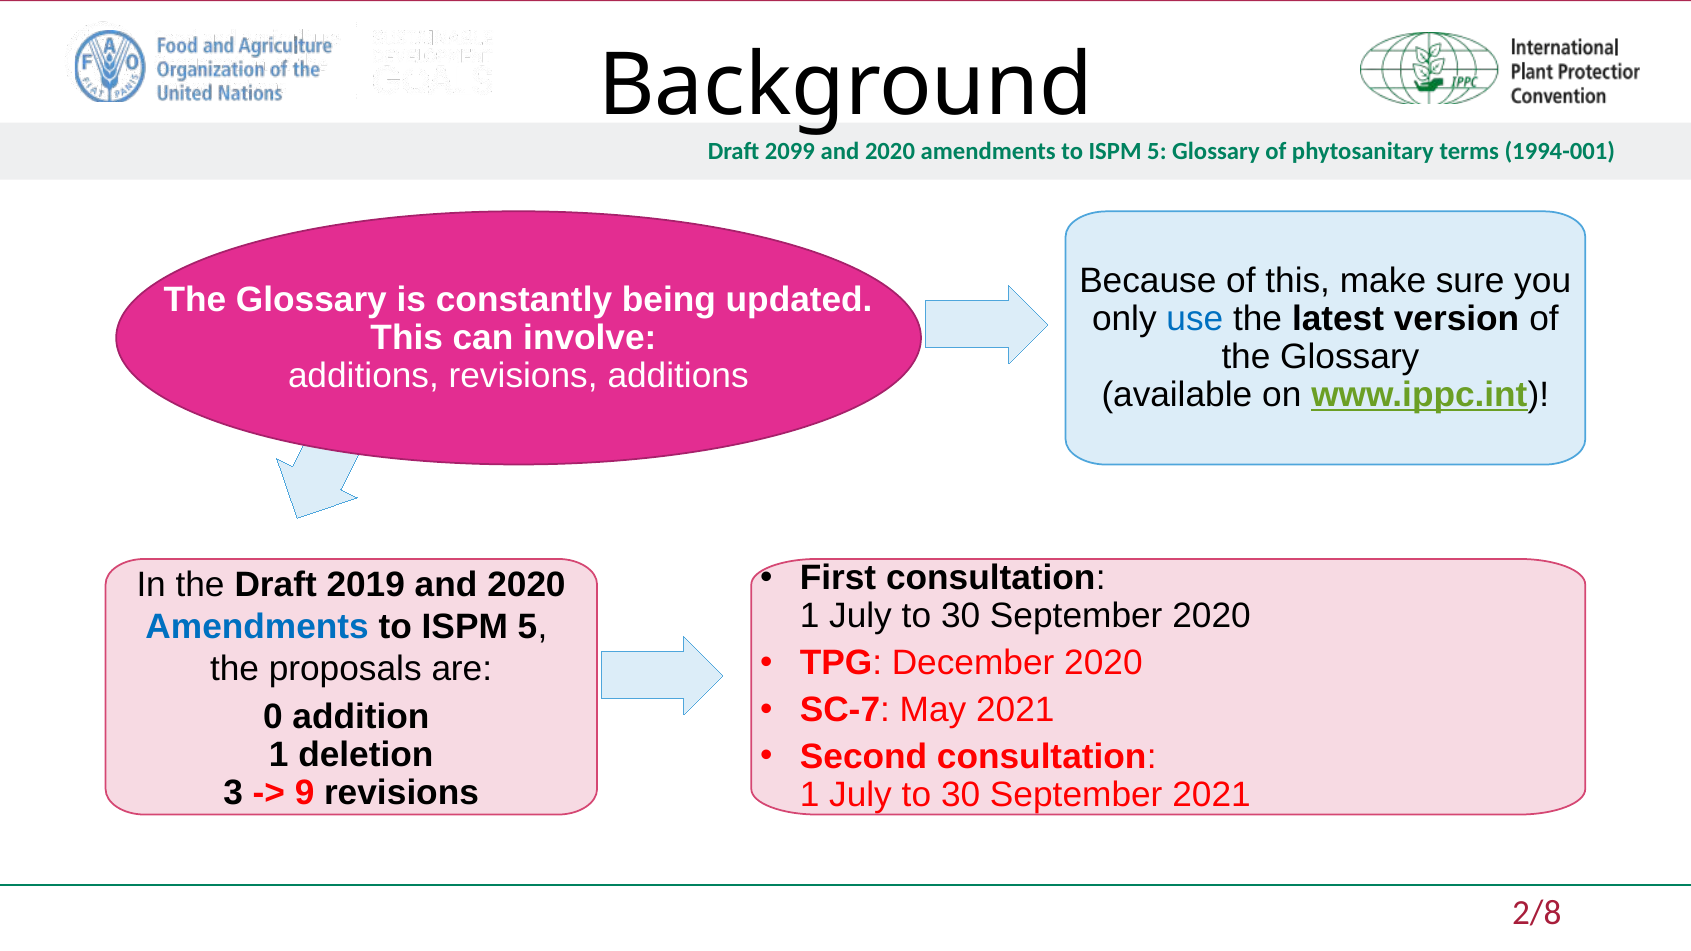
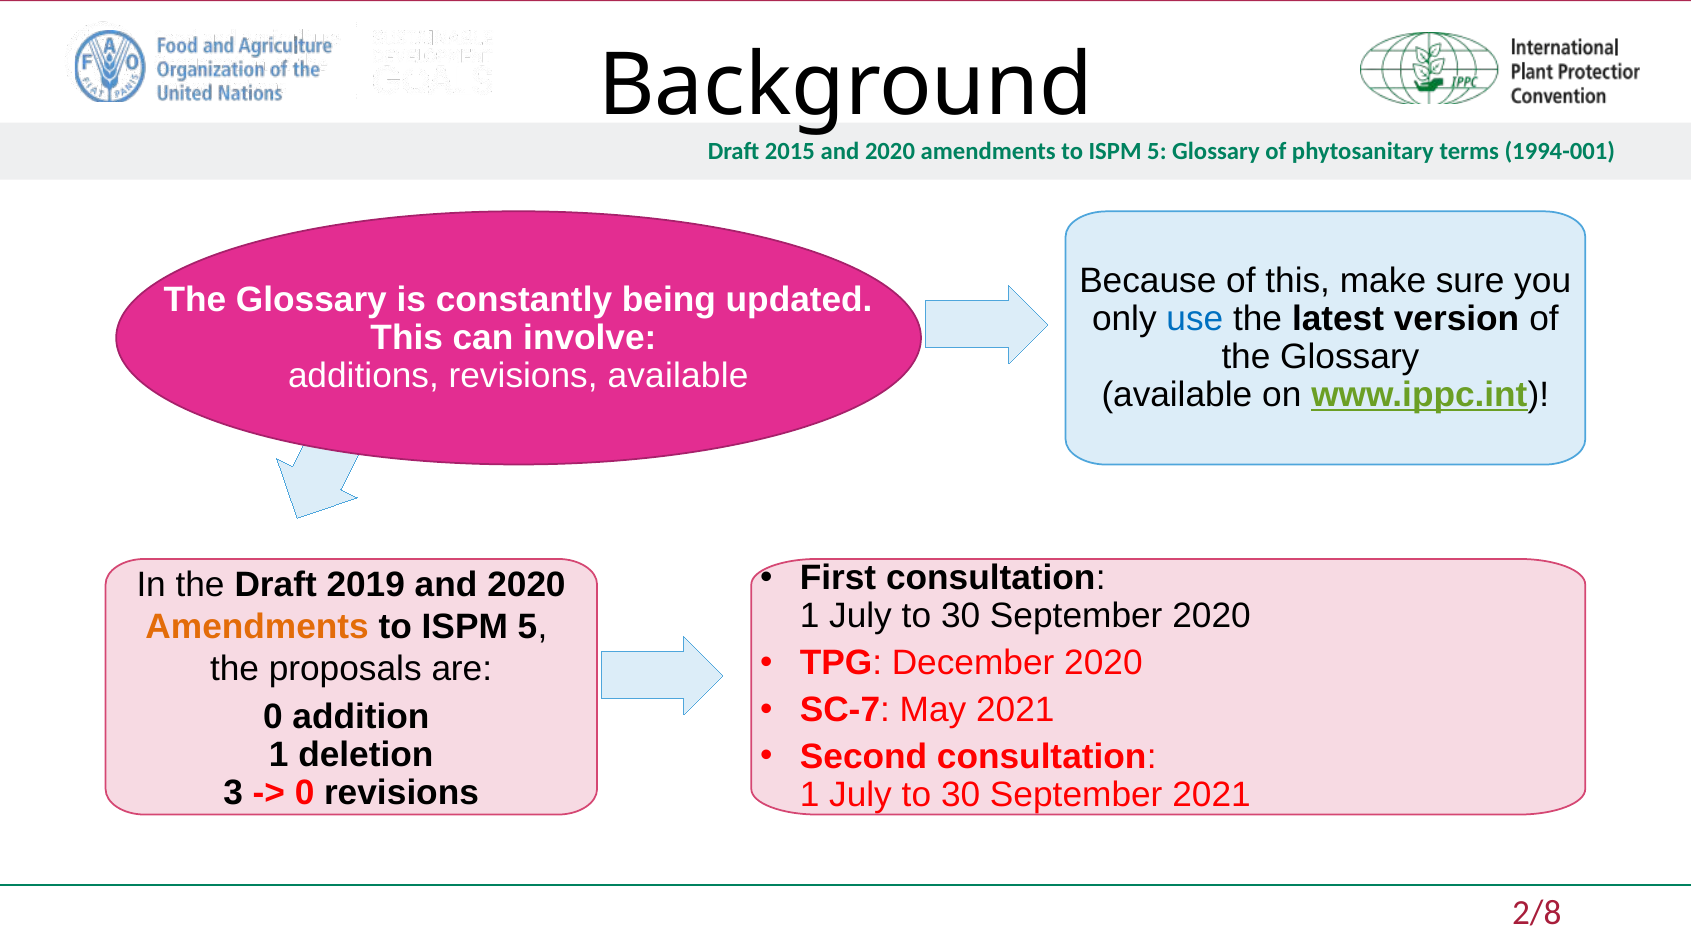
2099: 2099 -> 2015 (790, 151)
revisions additions: additions -> available (678, 376)
Amendments colour: blue -> orange (257, 627)
9: 9 -> 0 (305, 793)
